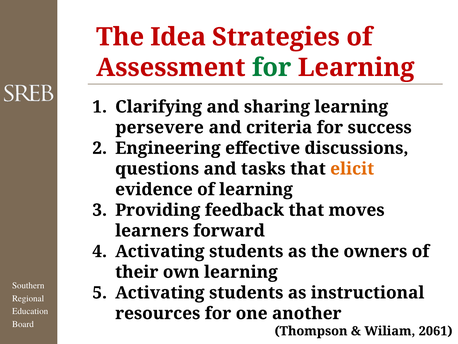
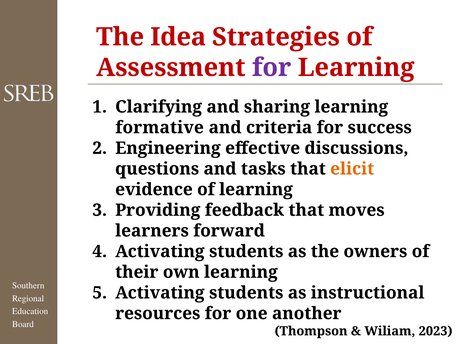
for colour: green -> purple (272, 67)
persevere: persevere -> formative (160, 127)
2061: 2061 -> 2023 (436, 331)
